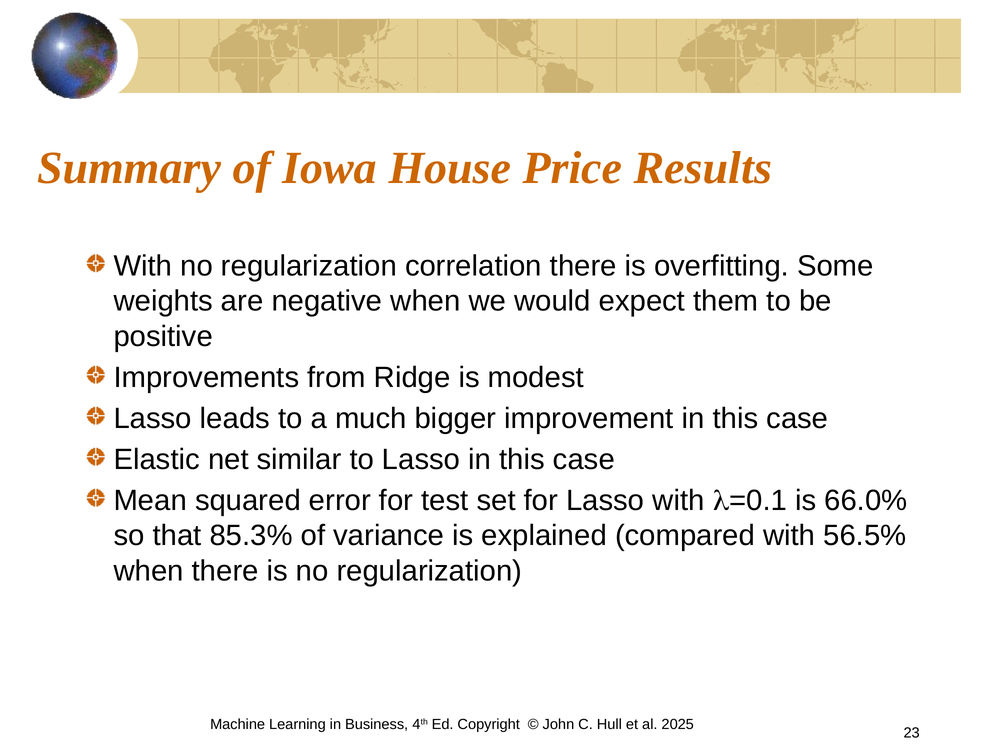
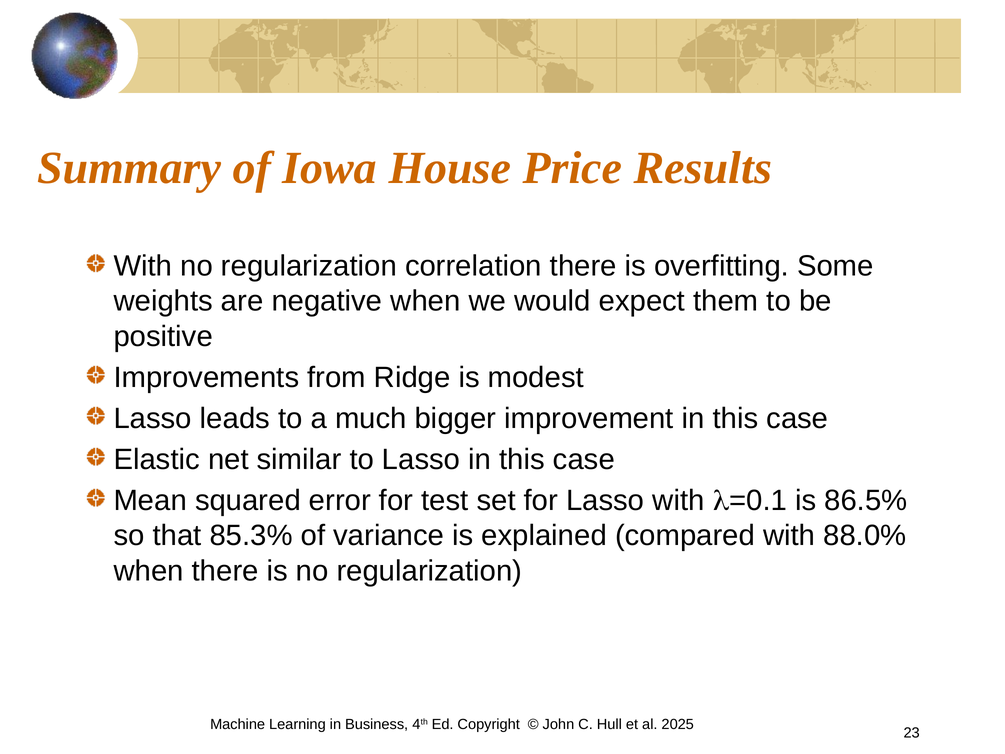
66.0%: 66.0% -> 86.5% (866, 500)
56.5%: 56.5% -> 88.0% (865, 536)
